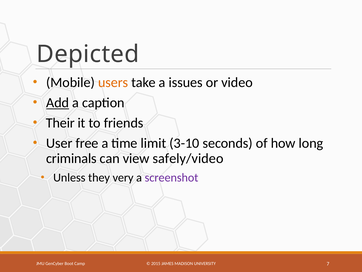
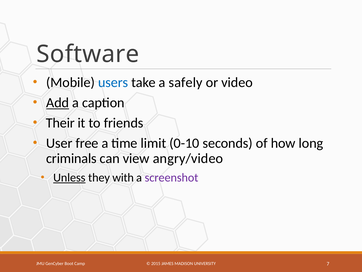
Depicted: Depicted -> Software (88, 54)
users colour: orange -> blue (113, 82)
issues: issues -> safely (186, 82)
3-10: 3-10 -> 0-10 (184, 143)
safely/video: safely/video -> angry/video (188, 158)
Unless underline: none -> present (69, 177)
very: very -> with (123, 177)
